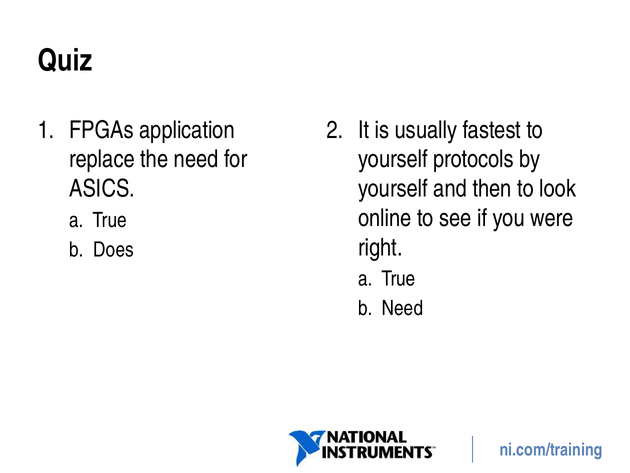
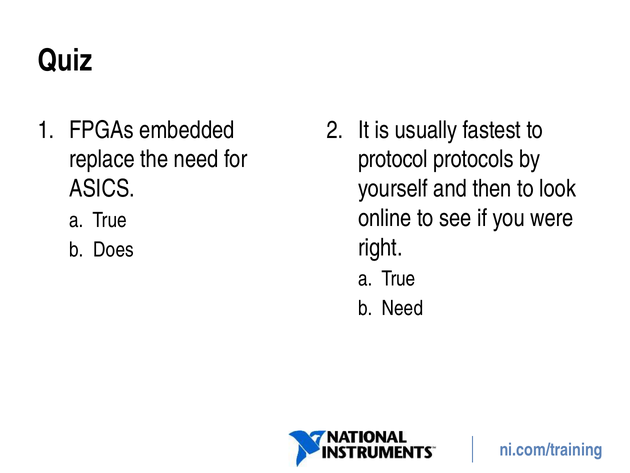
application: application -> embedded (187, 130)
yourself: yourself -> protocol (393, 159)
